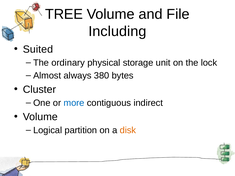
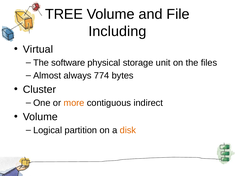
Suited: Suited -> Virtual (38, 49)
ordinary: ordinary -> software (68, 63)
lock: lock -> files (209, 63)
380: 380 -> 774 (102, 76)
more colour: blue -> orange (74, 103)
